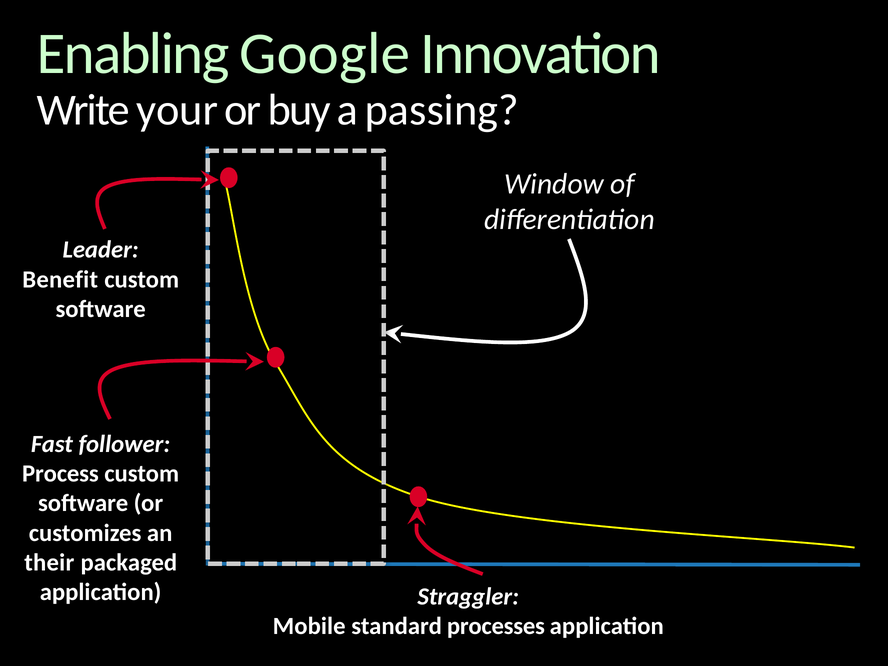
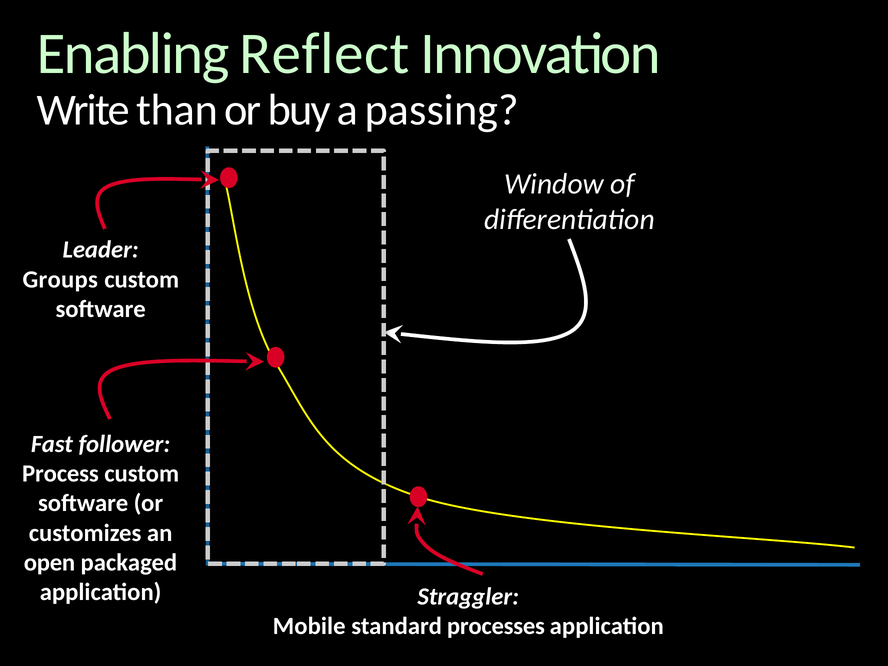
Google: Google -> Reflect (324, 54)
your: your -> than (177, 110)
Benefit: Benefit -> Groups (60, 279)
their: their -> open (50, 563)
